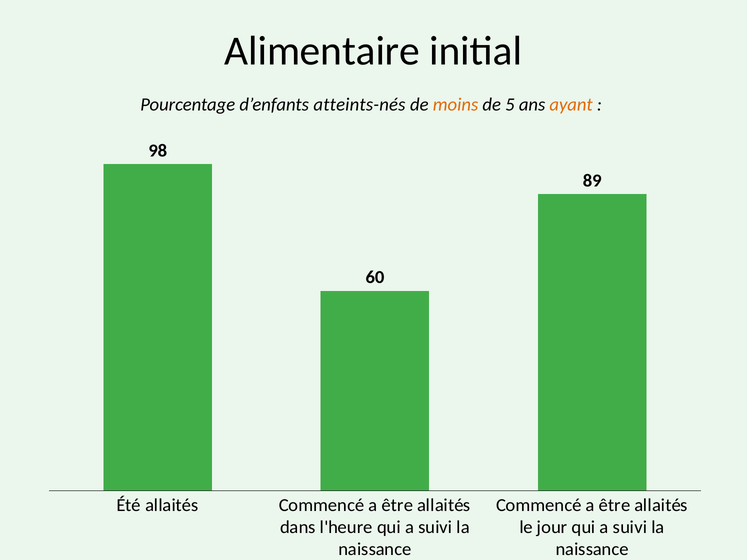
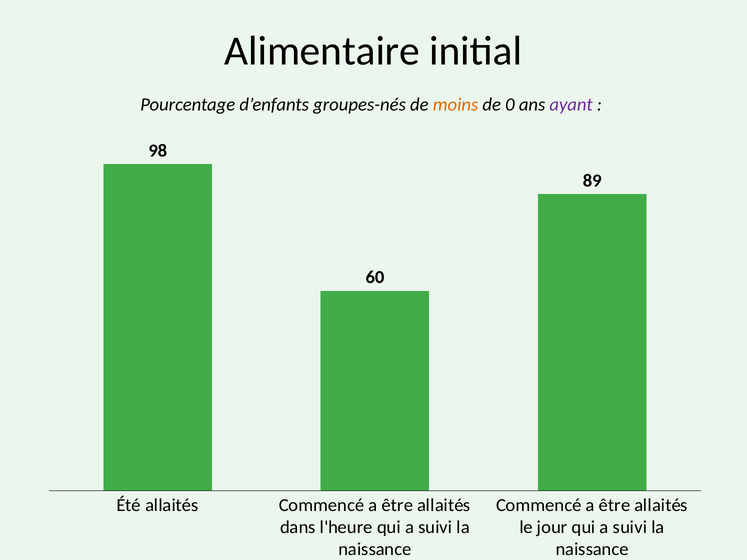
atteints-nés: atteints-nés -> groupes-nés (360, 105)
5: 5 -> 0 (510, 105)
ayant colour: orange -> purple (571, 105)
